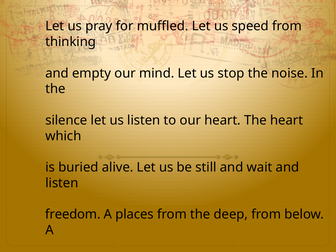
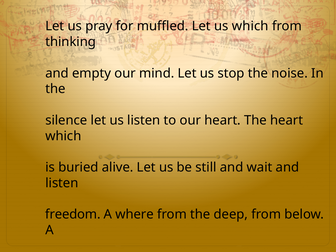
us speed: speed -> which (250, 26)
places: places -> where (135, 214)
